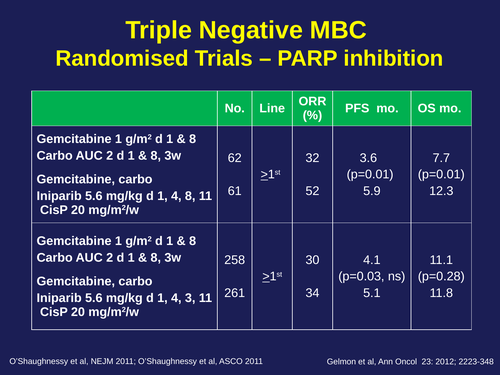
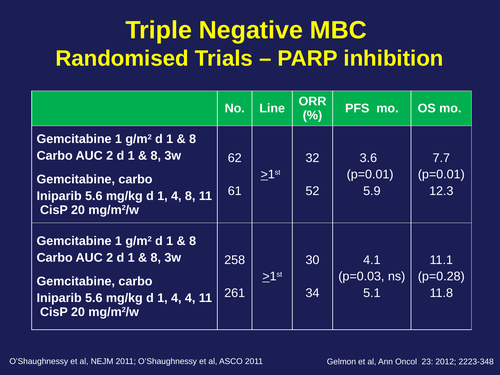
4 3: 3 -> 4 (190, 298)
